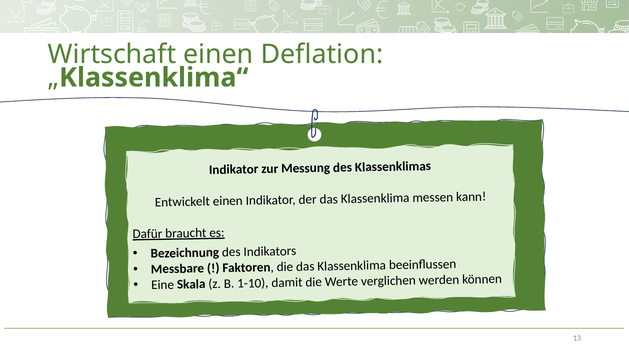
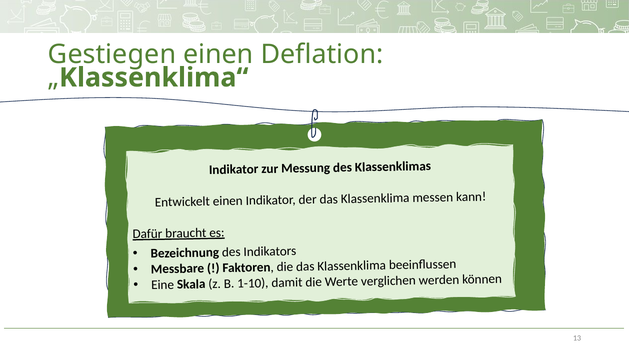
Wirtschaft: Wirtschaft -> Gestiegen (112, 54)
